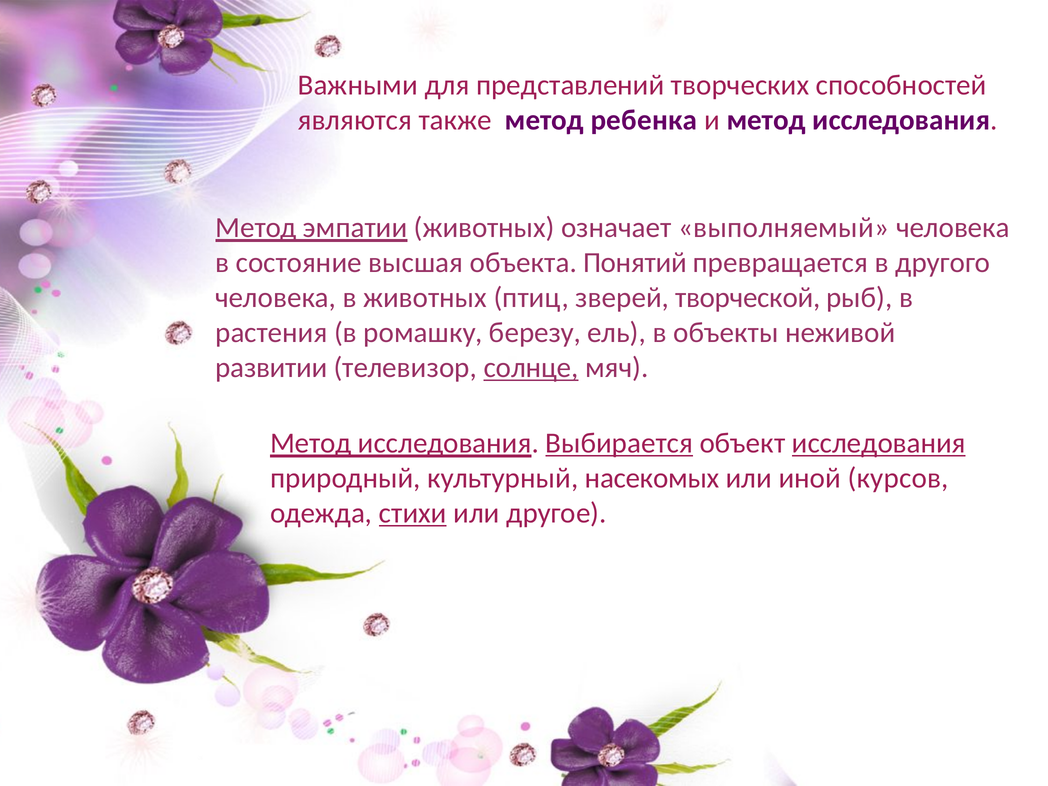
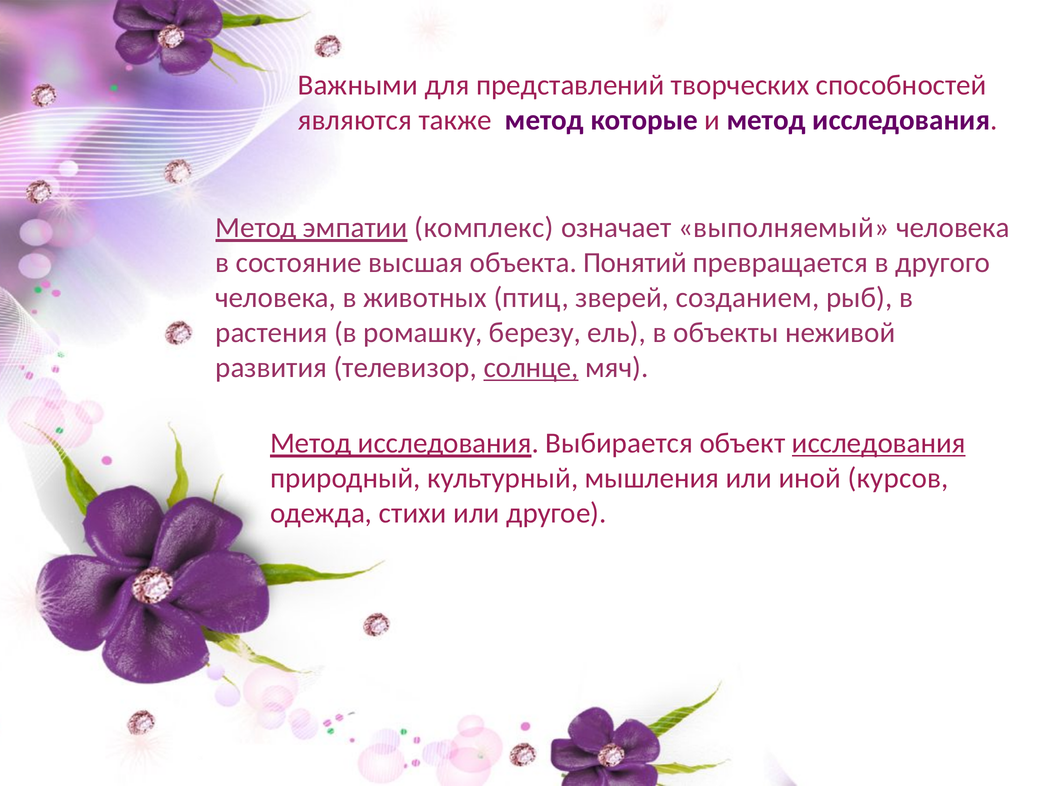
ребенка: ребенка -> которые (644, 120)
эмпатии животных: животных -> комплекс (484, 228)
творческой: творческой -> созданием (748, 298)
развитии: развитии -> развития (271, 368)
Выбирается underline: present -> none (619, 443)
насекомых: насекомых -> мышления (652, 478)
стихи underline: present -> none (413, 513)
